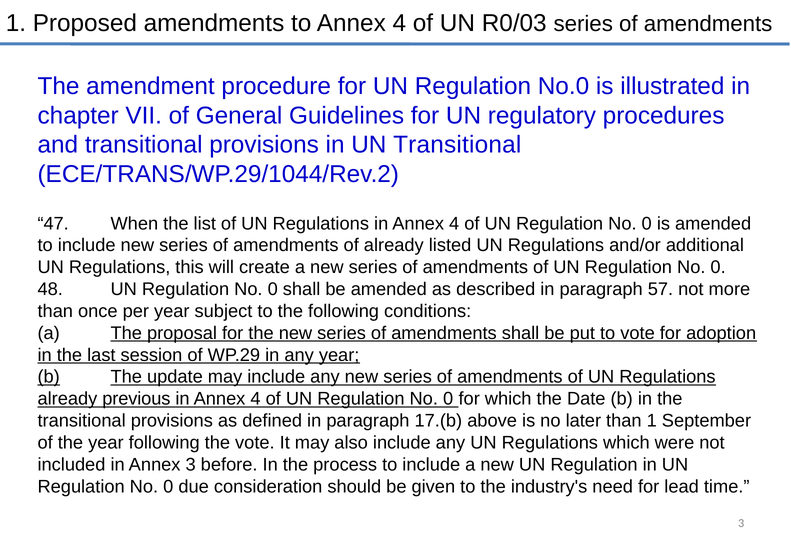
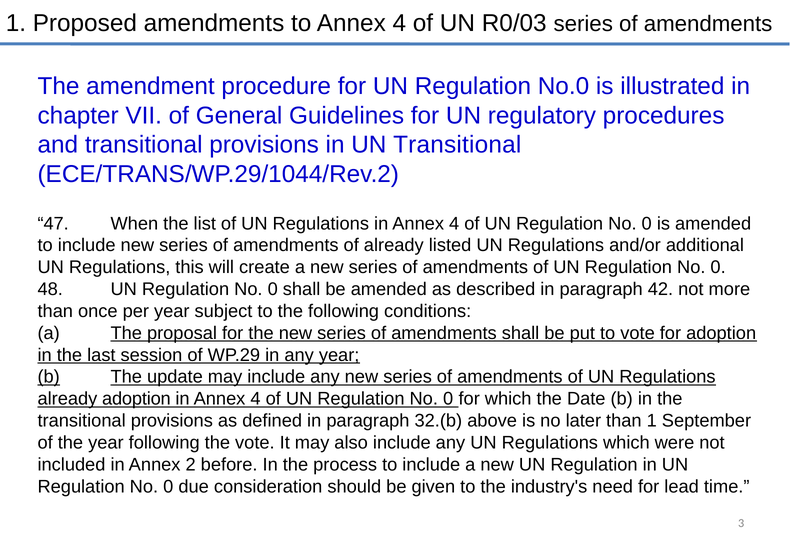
57: 57 -> 42 (660, 289)
already previous: previous -> adoption (136, 399)
17.(b: 17.(b -> 32.(b (438, 420)
Annex 3: 3 -> 2 (191, 464)
